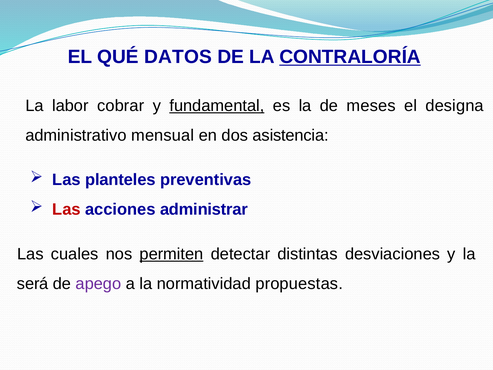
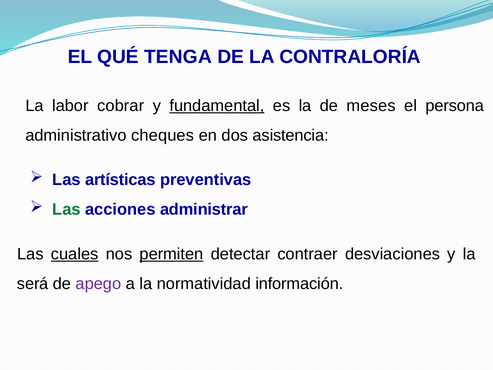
DATOS: DATOS -> TENGA (178, 57)
CONTRALORÍA underline: present -> none (350, 57)
designa: designa -> persona (455, 106)
mensual: mensual -> cheques (163, 135)
planteles: planteles -> artísticas (120, 180)
Las colour: red -> green (66, 209)
cuales underline: none -> present (75, 254)
distintas: distintas -> contraer (308, 254)
propuestas: propuestas -> información (299, 284)
